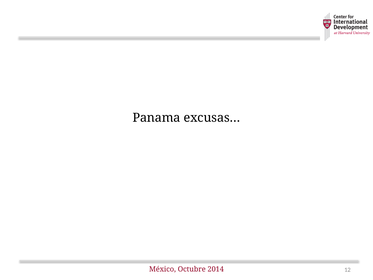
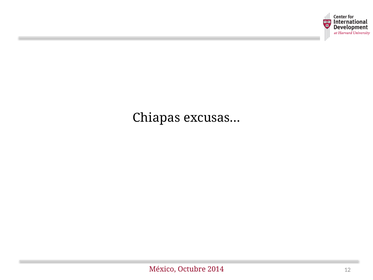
Panama: Panama -> Chiapas (156, 118)
